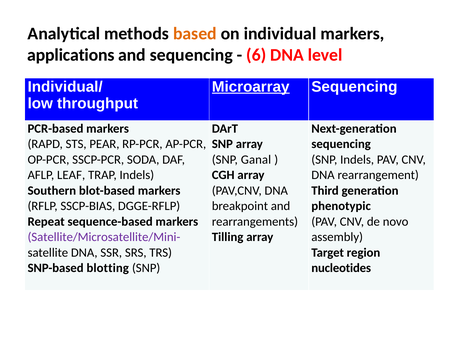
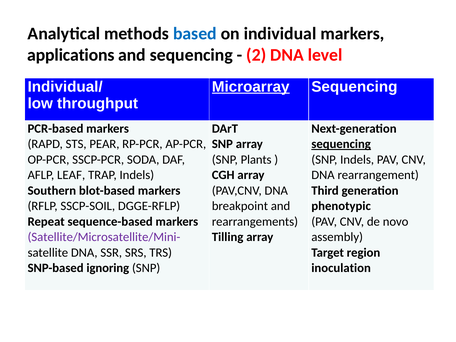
based colour: orange -> blue (195, 34)
6: 6 -> 2 (256, 55)
sequencing underline: none -> present (341, 144)
Ganal: Ganal -> Plants (256, 160)
SSCP-BIAS: SSCP-BIAS -> SSCP-SOIL (88, 206)
blotting: blotting -> ignoring (108, 268)
nucleotides: nucleotides -> inoculation (341, 268)
